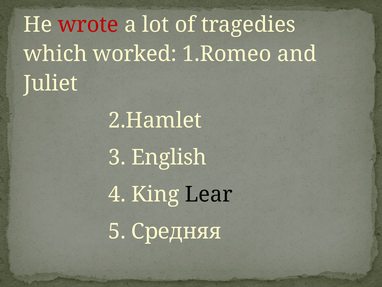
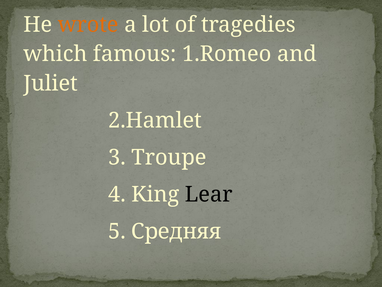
wrote colour: red -> orange (88, 25)
worked: worked -> famous (135, 54)
English: English -> Troupe (169, 157)
